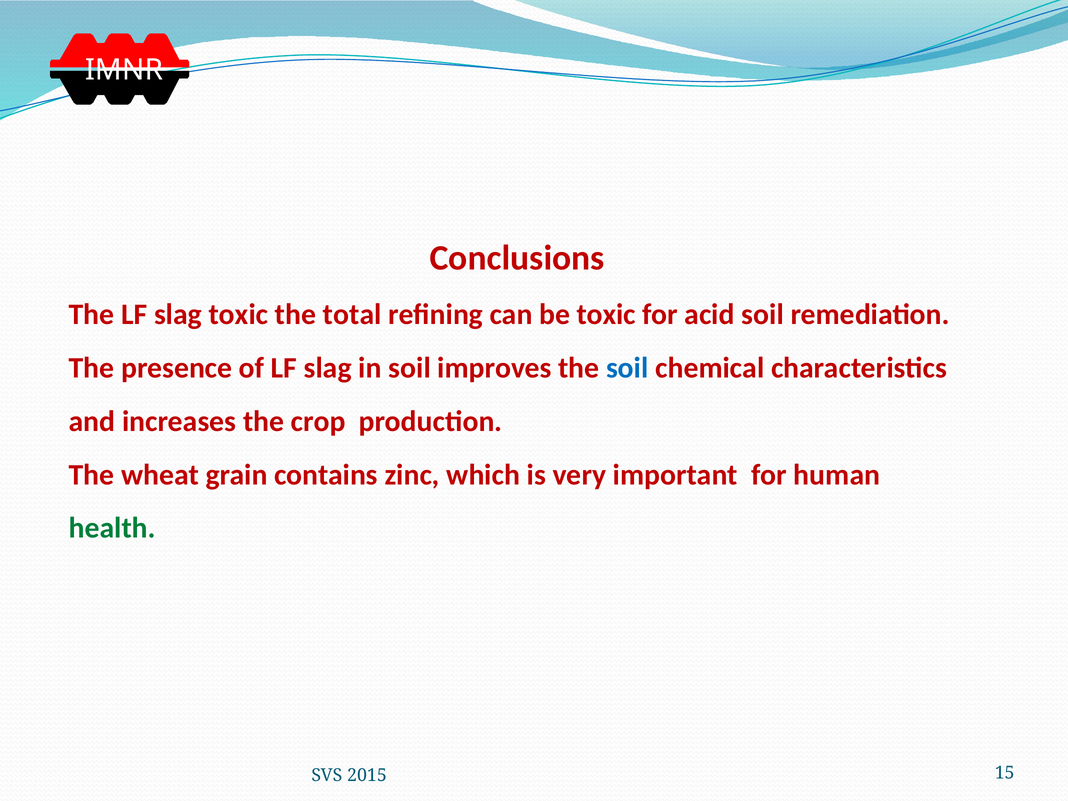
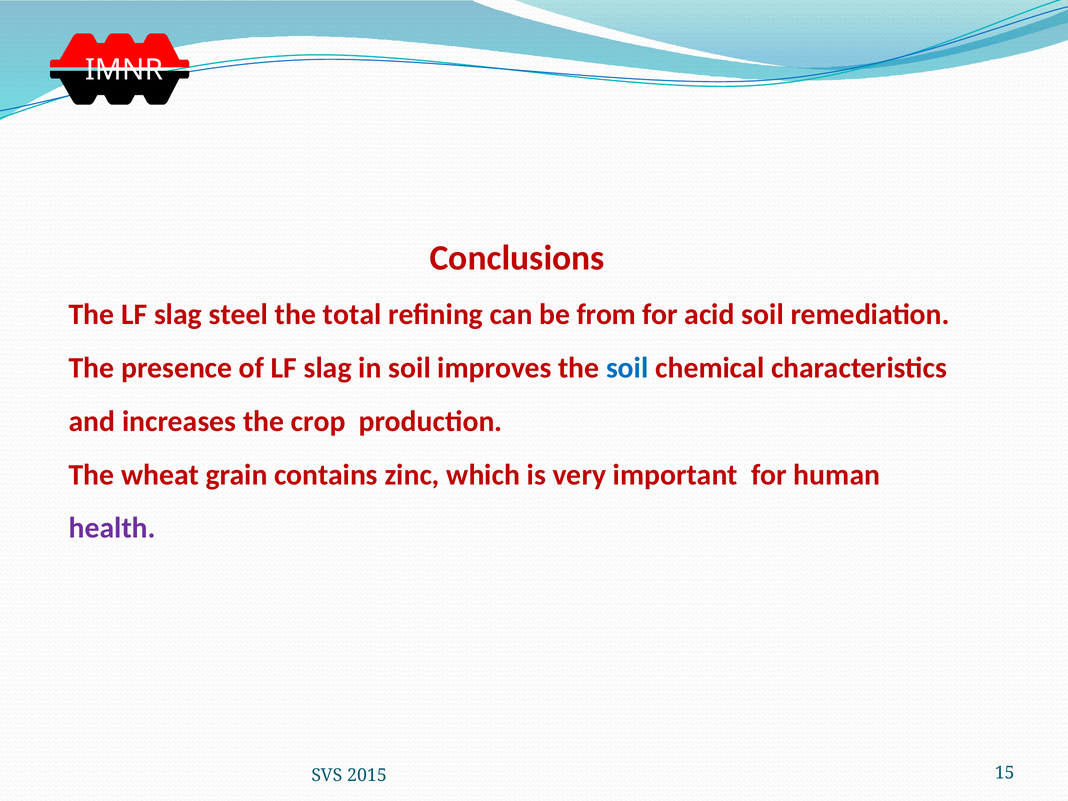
slag toxic: toxic -> steel (238, 315)
be toxic: toxic -> from (606, 315)
health colour: green -> purple (112, 528)
